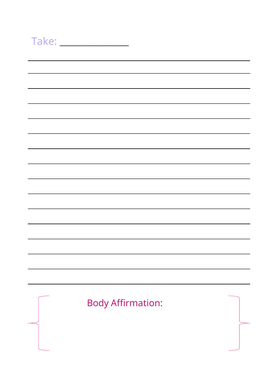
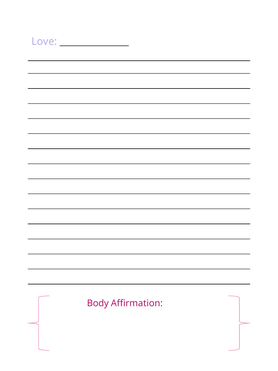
Take: Take -> Love (44, 41)
